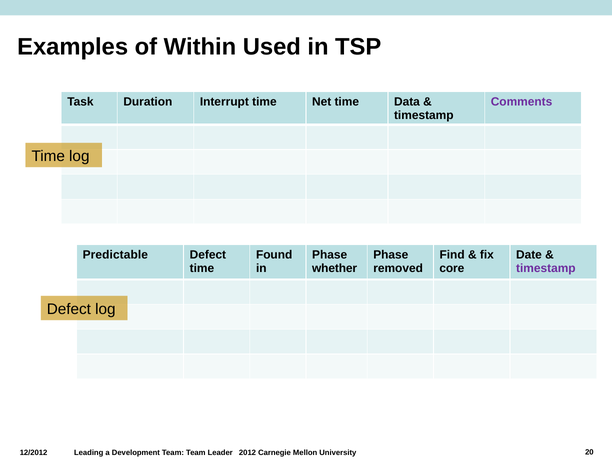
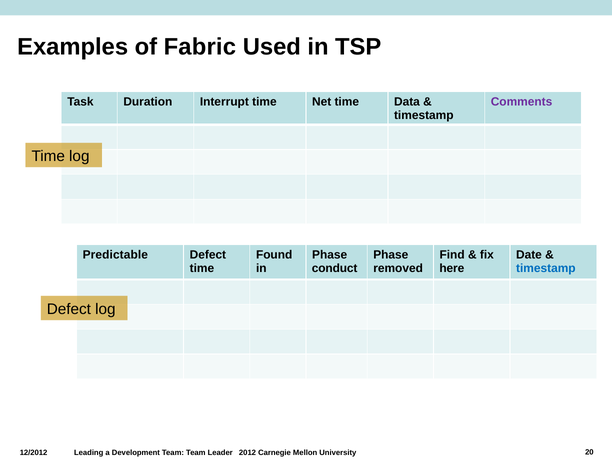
Within: Within -> Fabric (200, 47)
whether: whether -> conduct (335, 268)
core: core -> here (452, 268)
timestamp colour: purple -> blue (546, 268)
